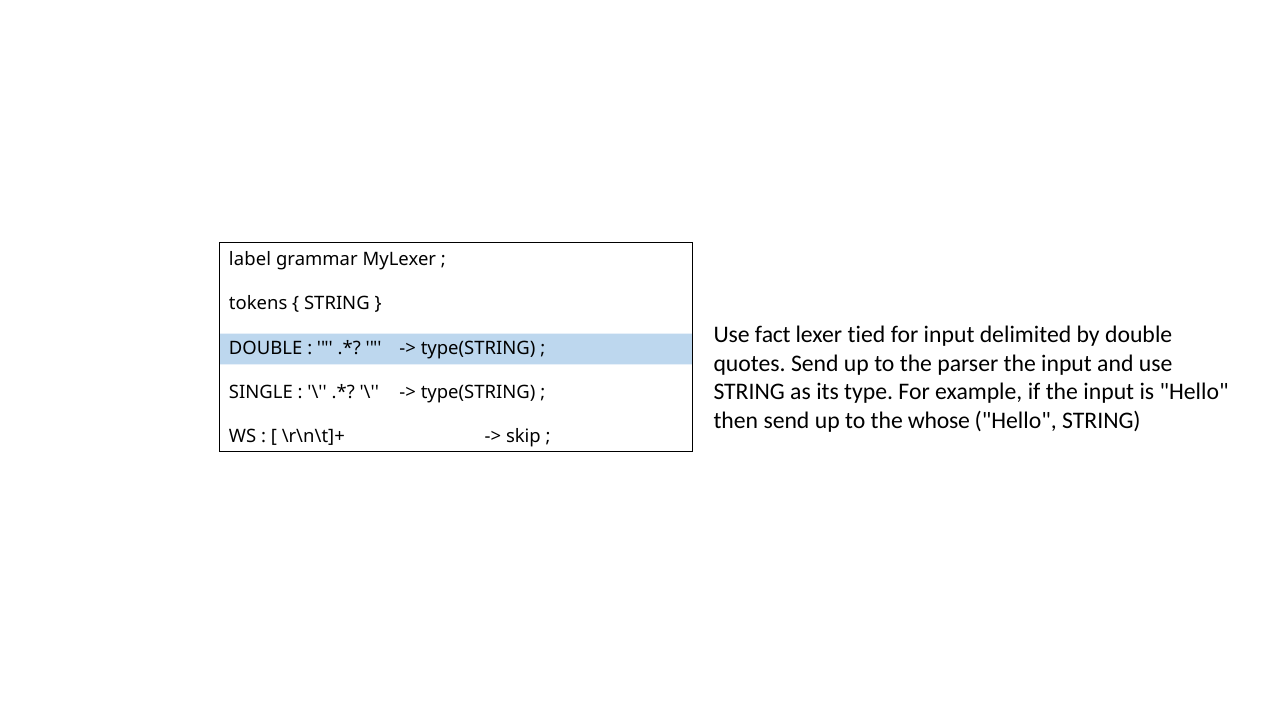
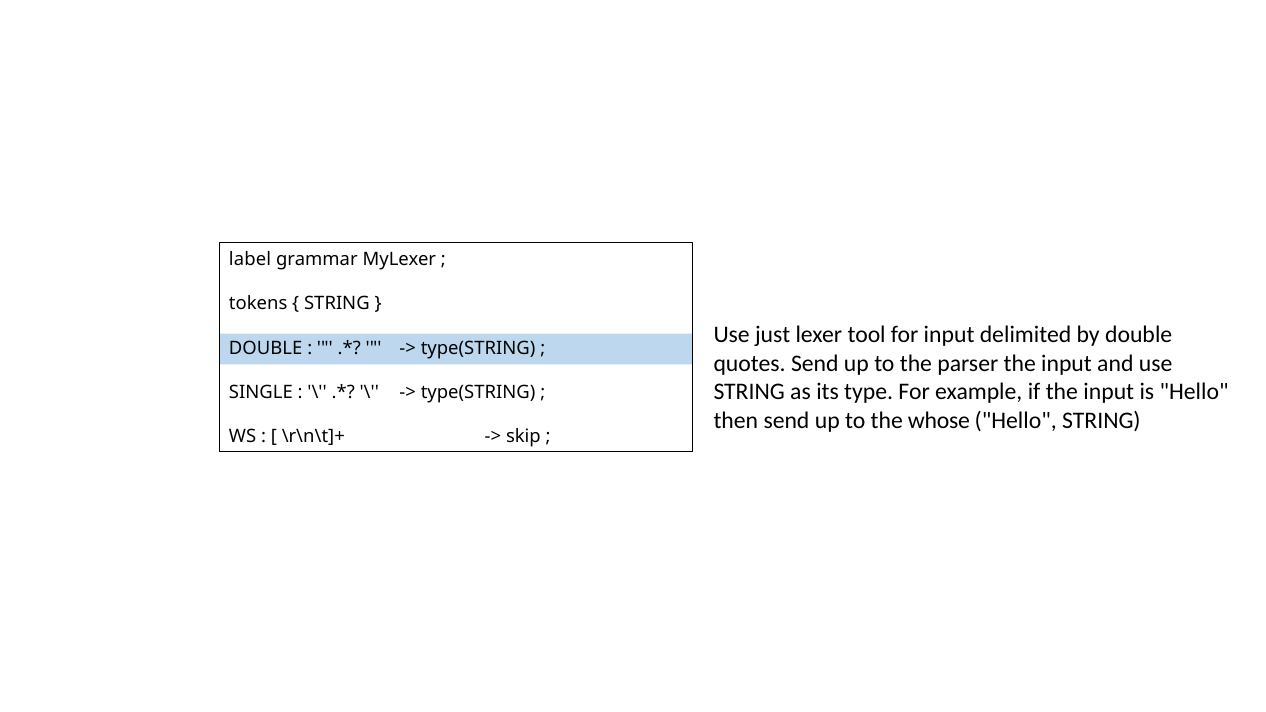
fact: fact -> just (773, 335)
tied: tied -> tool (867, 335)
